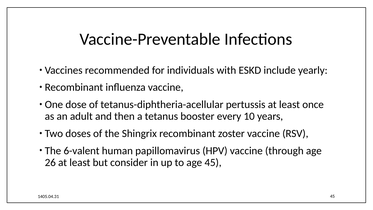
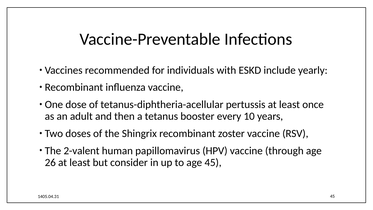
6-valent: 6-valent -> 2-valent (82, 151)
